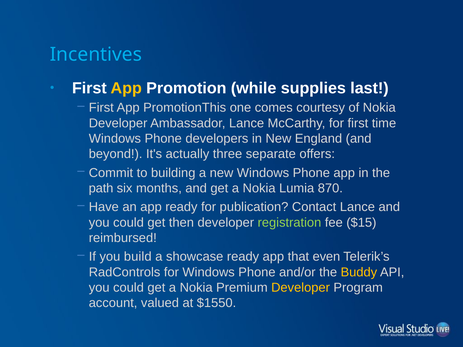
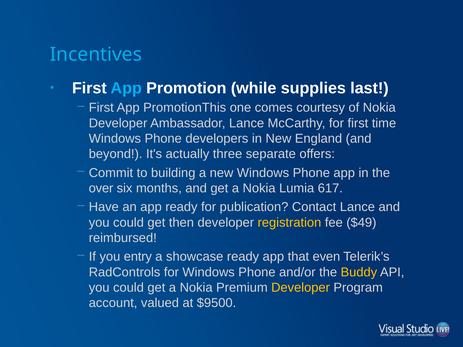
App colour: yellow -> light blue (126, 88)
path: path -> over (101, 188)
870: 870 -> 617 (330, 188)
registration colour: light green -> yellow (289, 223)
$15: $15 -> $49 (361, 223)
build: build -> entry (138, 257)
$1550: $1550 -> $9500 (216, 303)
